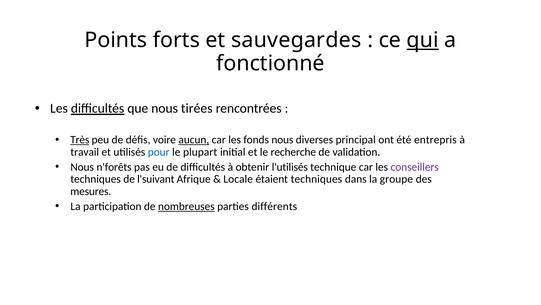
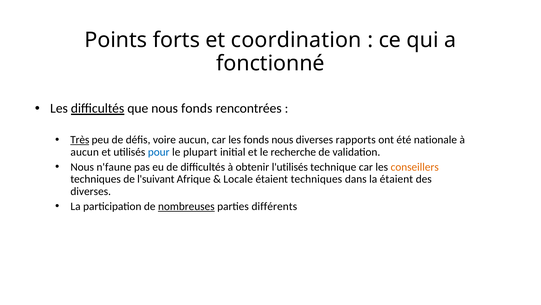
sauvegardes: sauvegardes -> coordination (296, 40)
qui underline: present -> none (423, 40)
nous tirées: tirées -> fonds (197, 108)
aucun underline: present -> none (194, 139)
principal: principal -> rapports (356, 139)
entrepris: entrepris -> nationale (435, 139)
travail: travail -> aucun (85, 152)
n'forêts: n'forêts -> n'faune (114, 167)
conseillers colour: purple -> orange (415, 167)
la groupe: groupe -> étaient (396, 179)
mesures: mesures -> diverses (91, 191)
